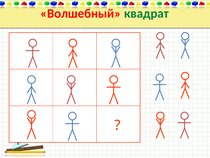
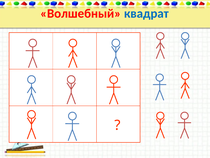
квадрат colour: green -> blue (146, 13)
